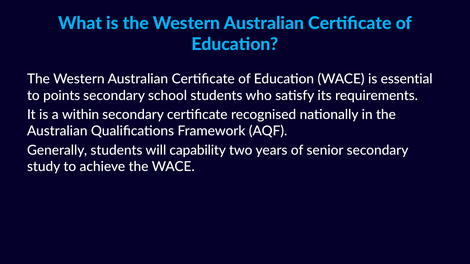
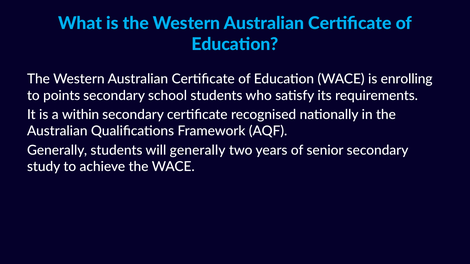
essential: essential -> enrolling (407, 79)
will capability: capability -> generally (198, 150)
